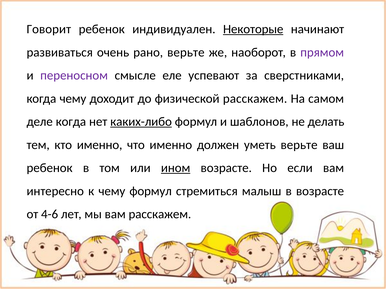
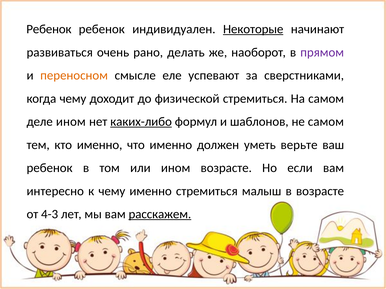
Говорит: Говорит -> Ребенок (49, 29)
рано верьте: верьте -> делать (186, 52)
переносном colour: purple -> orange (74, 76)
физической расскажем: расскажем -> стремиться (255, 99)
деле когда: когда -> ином (71, 122)
не делать: делать -> самом (326, 122)
ином underline: present -> none (176, 168)
чему формул: формул -> именно (151, 191)
4-6: 4-6 -> 4-3 (50, 215)
расскажем underline: none -> present (160, 215)
